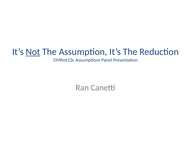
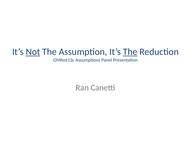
The underline: none -> present (130, 52)
